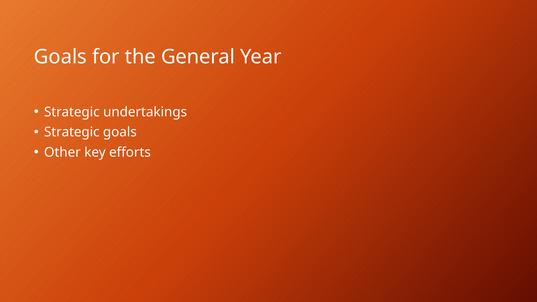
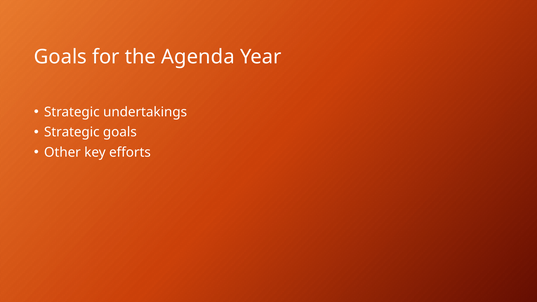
General: General -> Agenda (198, 57)
